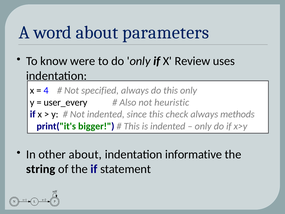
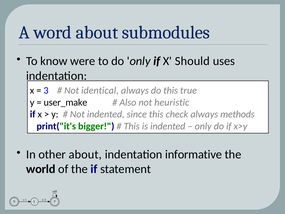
parameters: parameters -> submodules (166, 32)
Review: Review -> Should (192, 61)
4: 4 -> 3 (46, 90)
specified: specified -> identical (100, 90)
this only: only -> true (189, 90)
user_every: user_every -> user_make (65, 102)
string: string -> world (41, 169)
